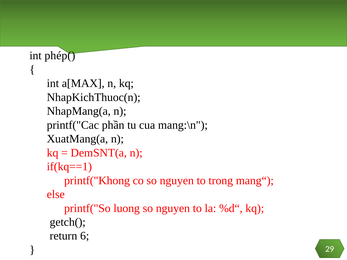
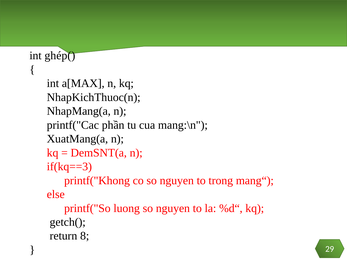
phép(: phép( -> ghép( (60, 56)
if(kq==1: if(kq==1 -> if(kq==3 (69, 167)
6: 6 -> 8 (85, 236)
